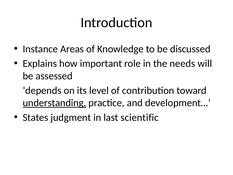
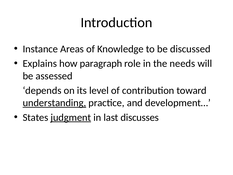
important: important -> paragraph (101, 63)
judgment underline: none -> present (71, 117)
scientific: scientific -> discusses (140, 117)
